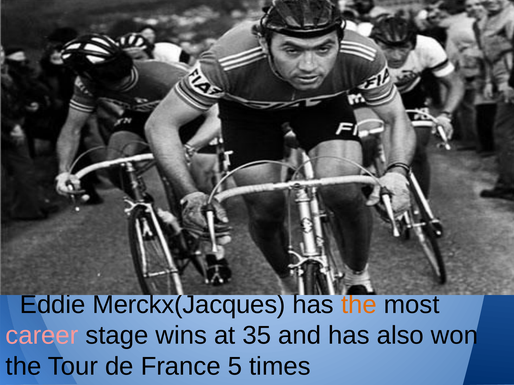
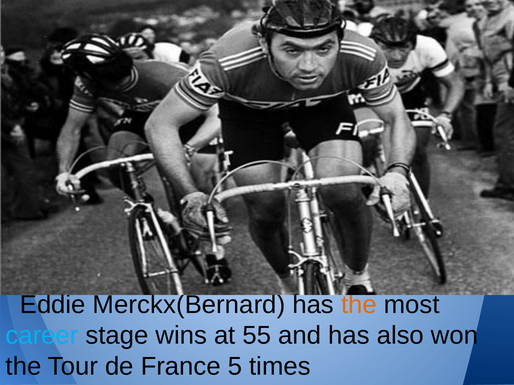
Merckx(Jacques: Merckx(Jacques -> Merckx(Bernard (189, 305)
career colour: pink -> light blue (42, 336)
35: 35 -> 55 (257, 336)
